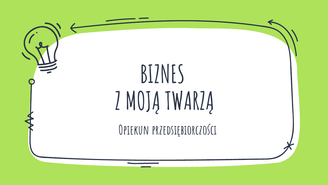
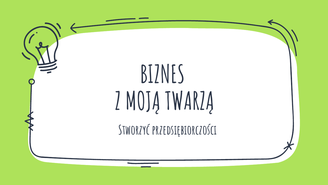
Opiekun: Opiekun -> Stworzyć (134, 130)
